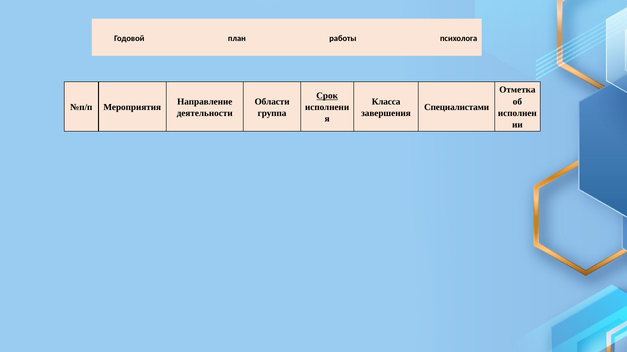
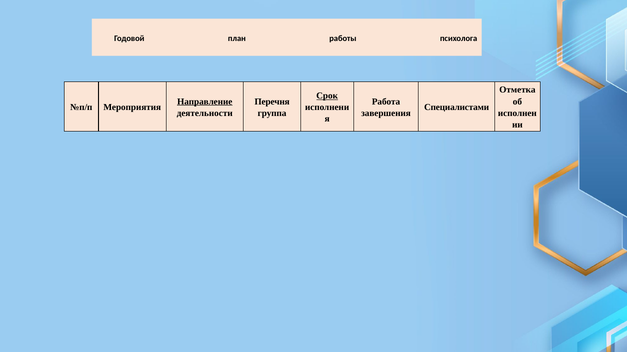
Направление underline: none -> present (205, 102)
Области: Области -> Перечня (272, 102)
Класса: Класса -> Работа (386, 102)
